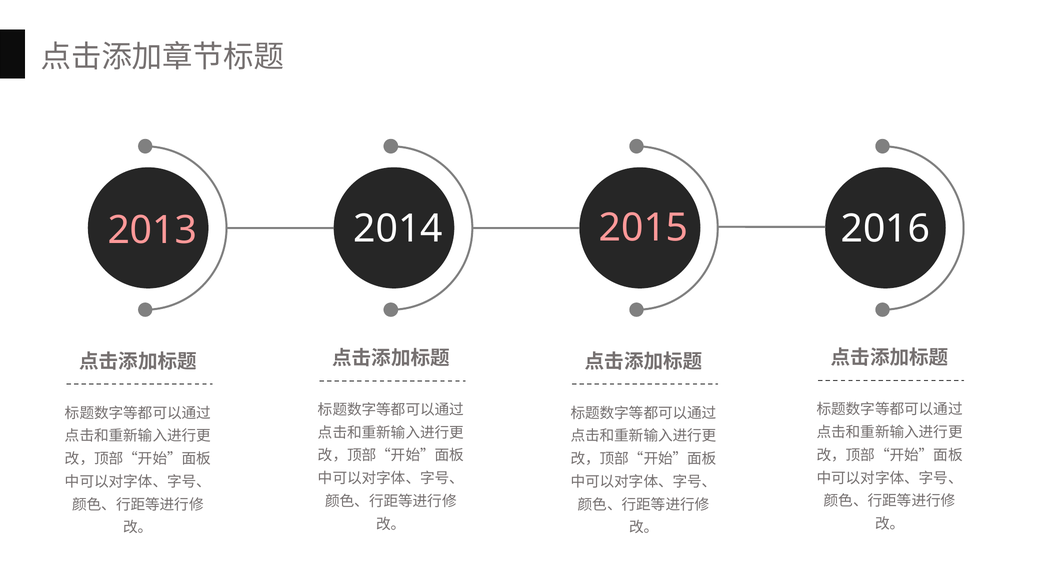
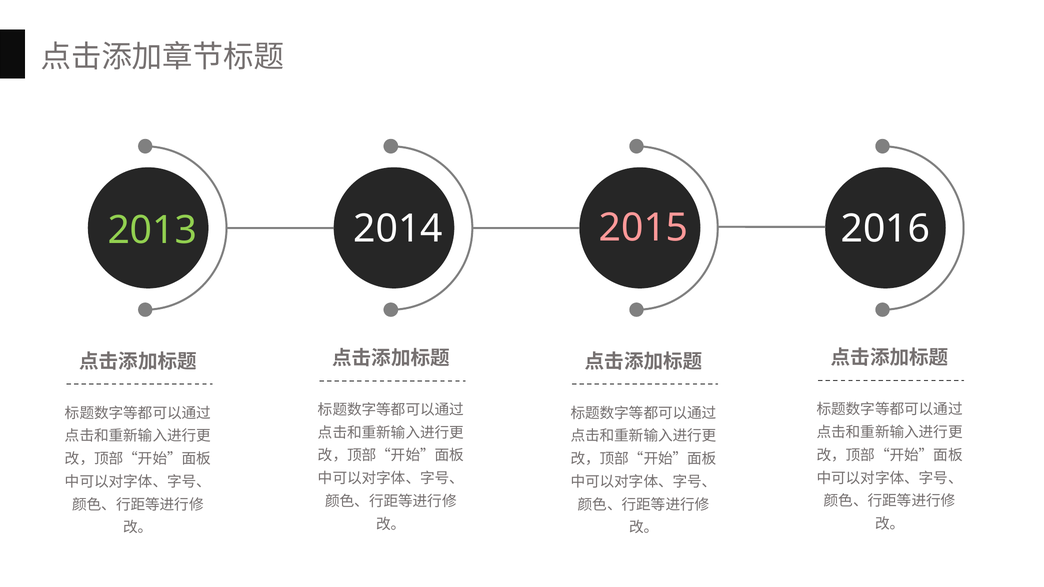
2013 colour: pink -> light green (152, 230)
